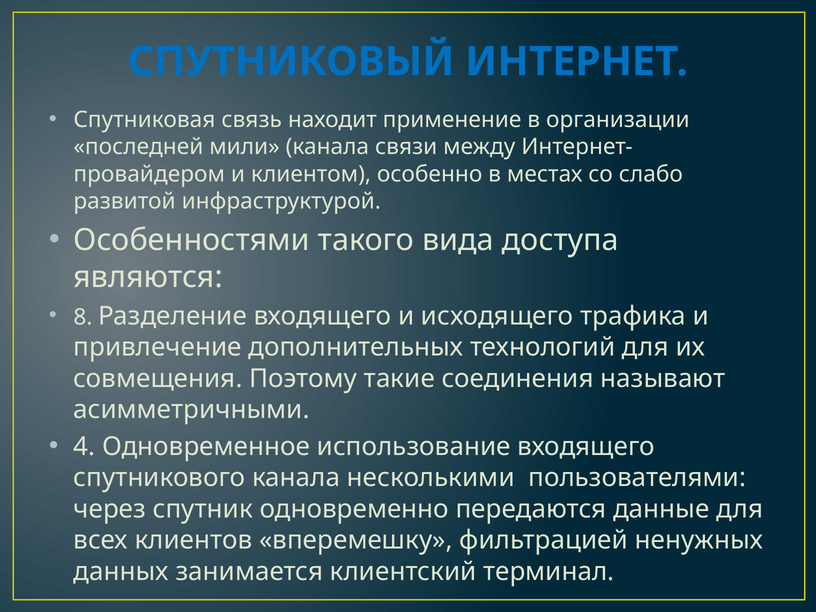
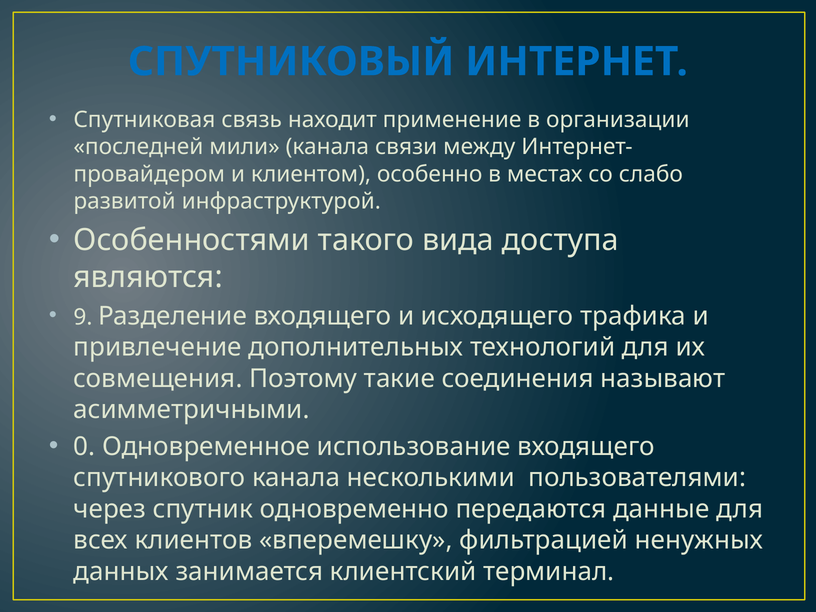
8: 8 -> 9 (83, 317)
4: 4 -> 0 (84, 446)
